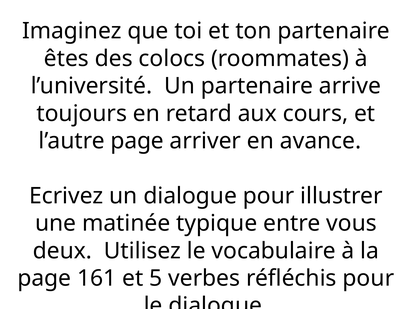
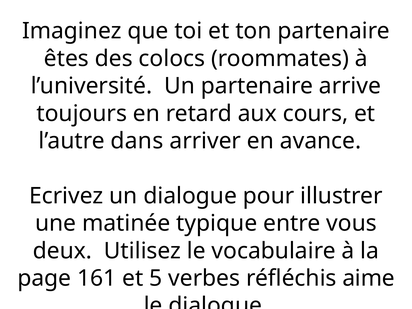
l’autre page: page -> dans (137, 141)
réfléchis pour: pour -> aime (369, 278)
